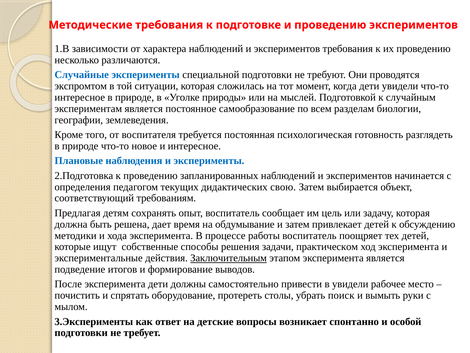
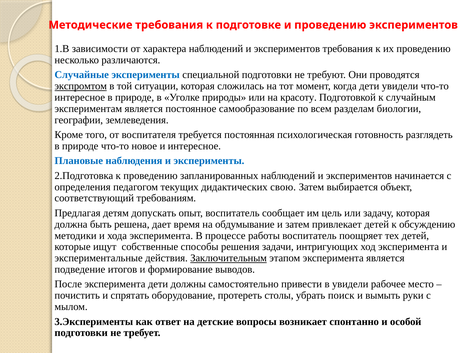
экспромтом underline: none -> present (81, 86)
мыслей: мыслей -> красоту (299, 97)
сохранять: сохранять -> допускать (154, 213)
практическом: практическом -> интригующих (327, 246)
